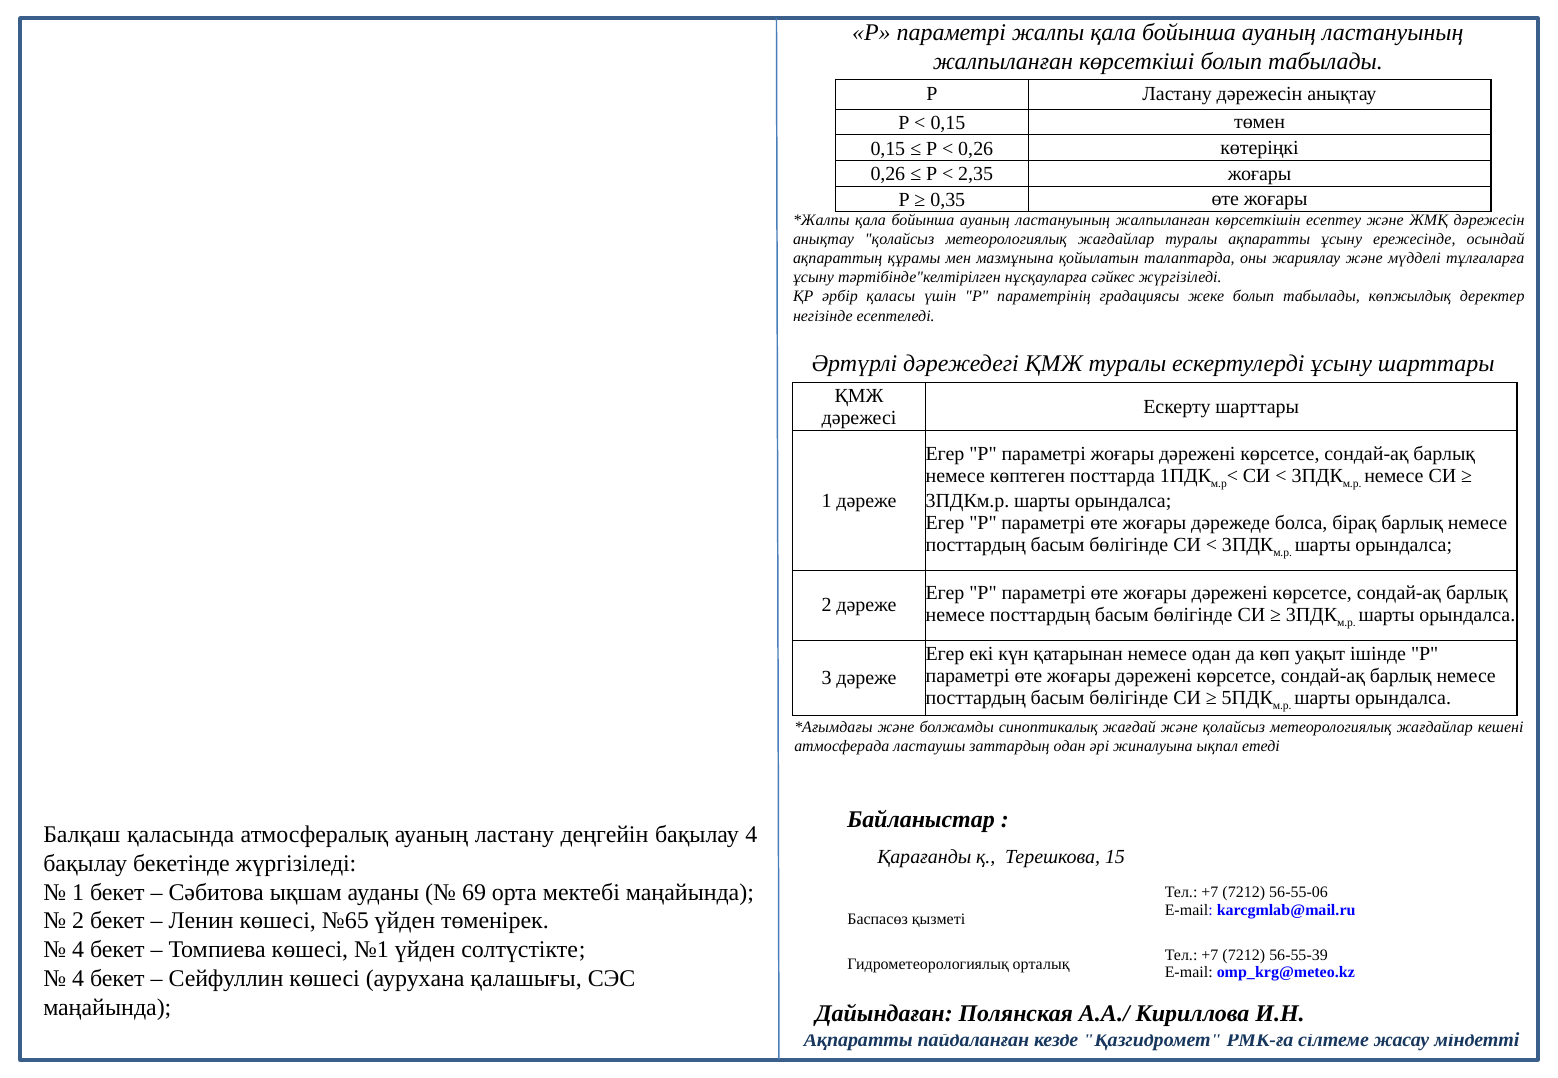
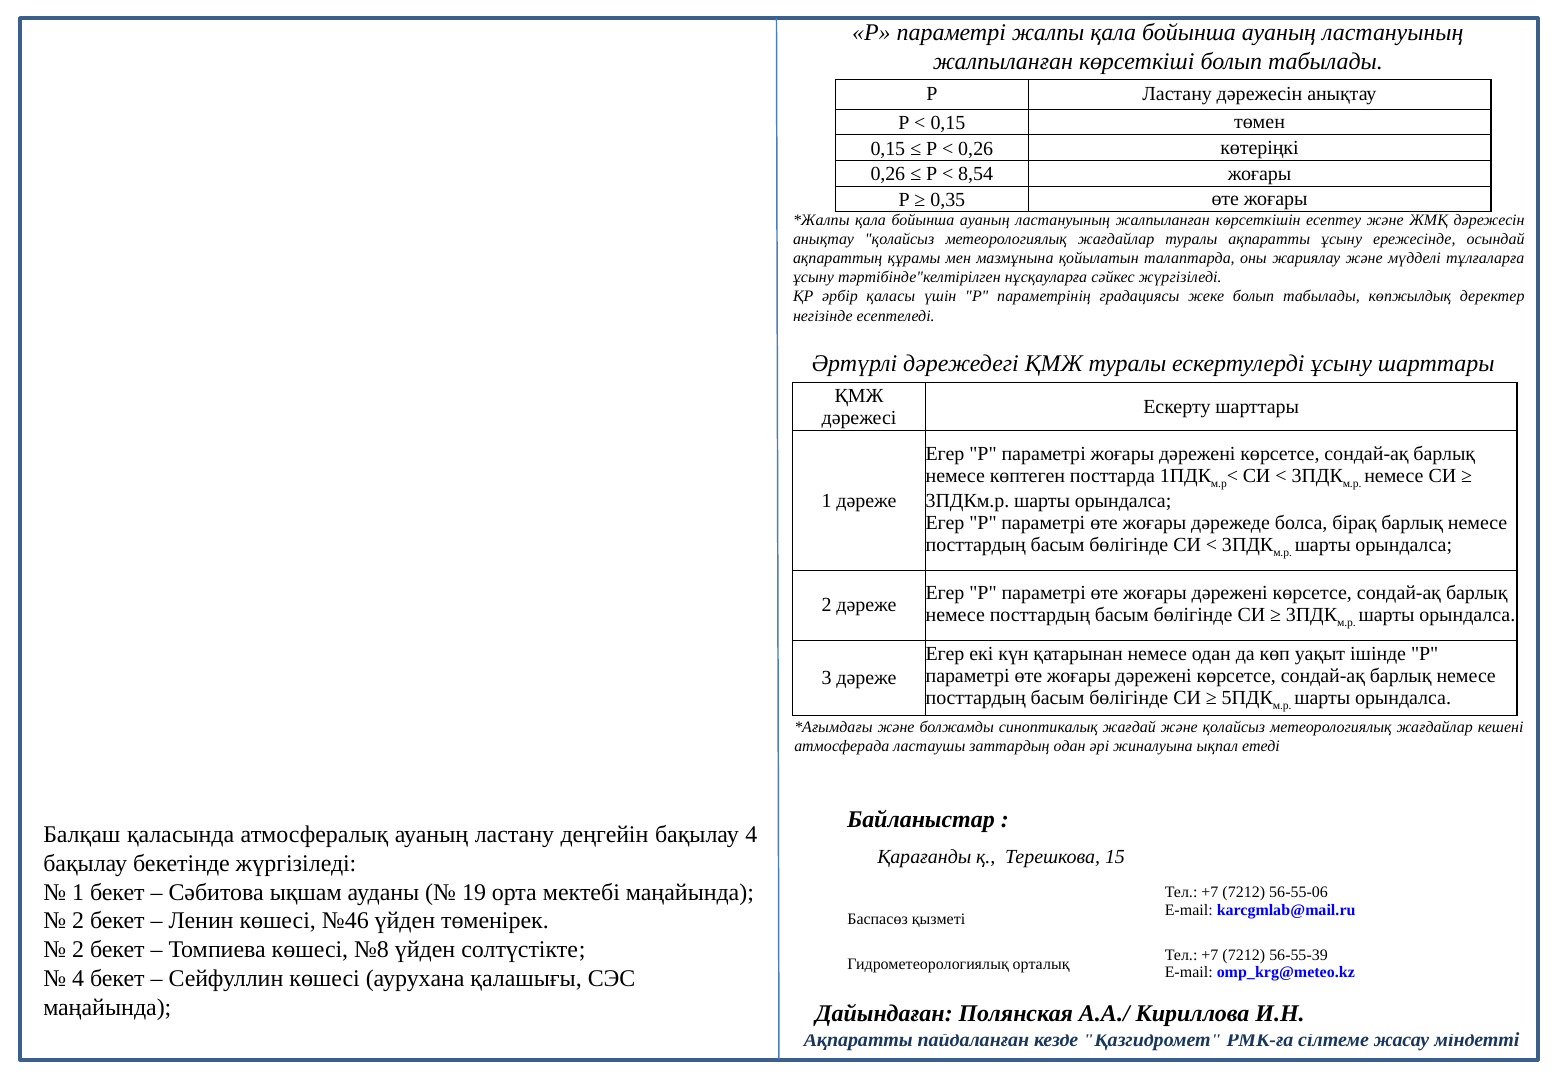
2,35: 2,35 -> 8,54 (976, 174)
69: 69 -> 19 (474, 893)
№65: №65 -> №46 (345, 921)
4: 4 -> 2 (78, 950)
№1: №1 -> №8 (372, 950)
